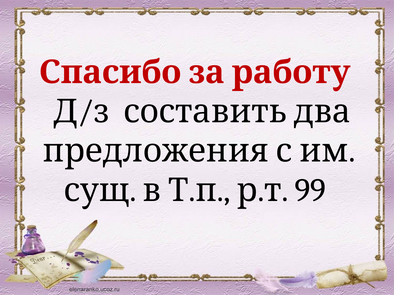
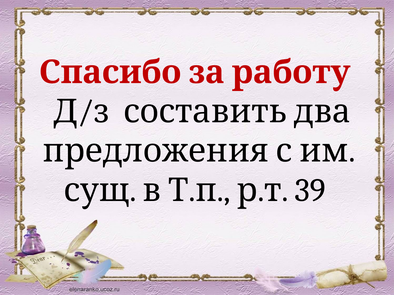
99: 99 -> 39 (310, 191)
